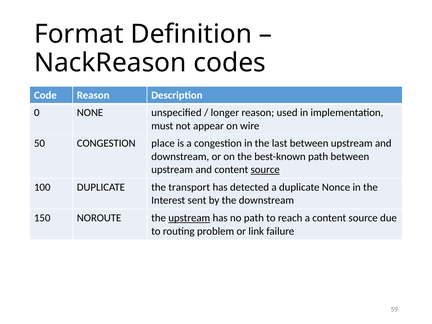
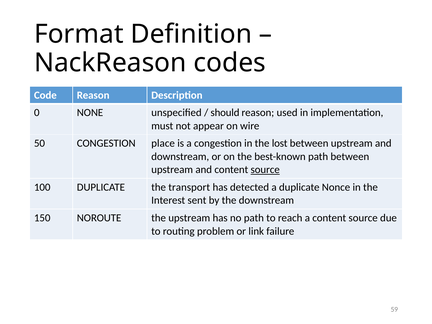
longer: longer -> should (225, 113)
last: last -> lost (280, 143)
upstream underline: present -> none (189, 218)
